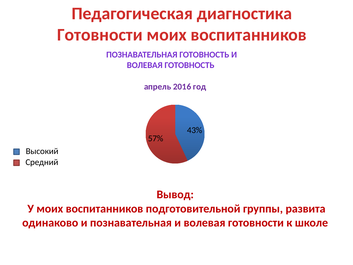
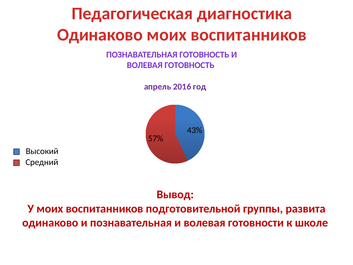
Готовности: Готовности -> Одинаково (100, 35)
